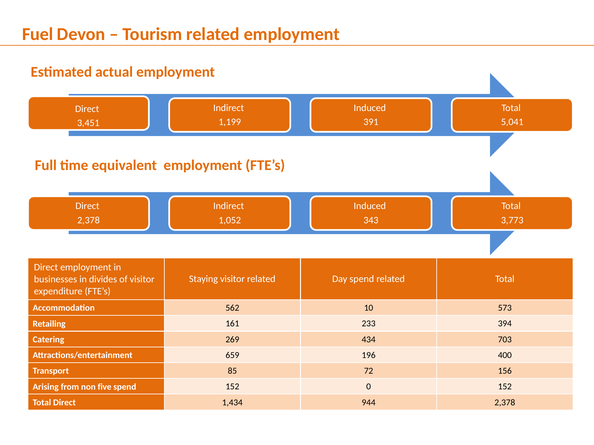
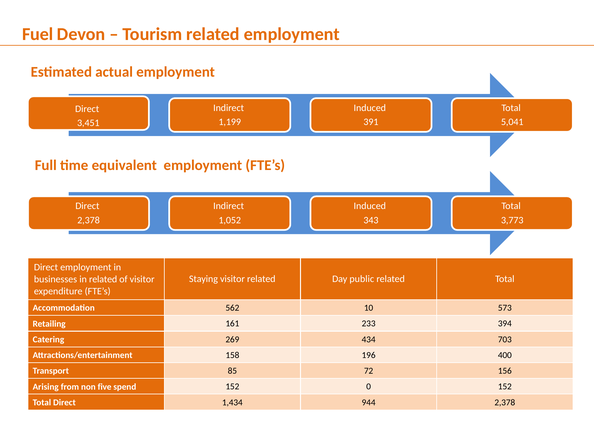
Day spend: spend -> public (362, 279)
in divides: divides -> related (103, 280)
659: 659 -> 158 (232, 356)
